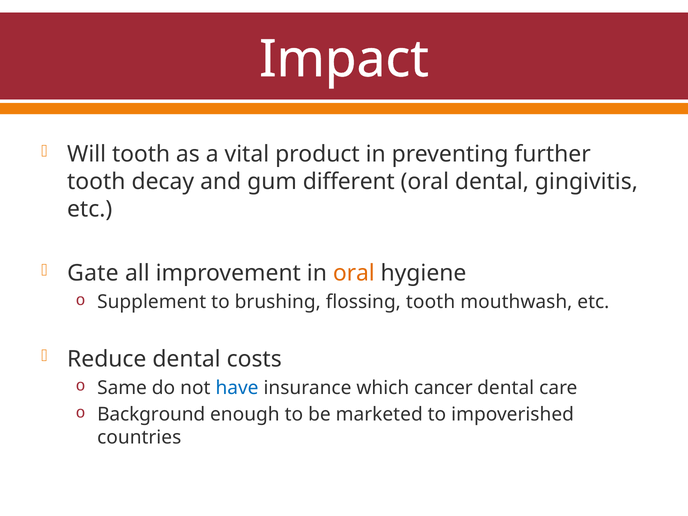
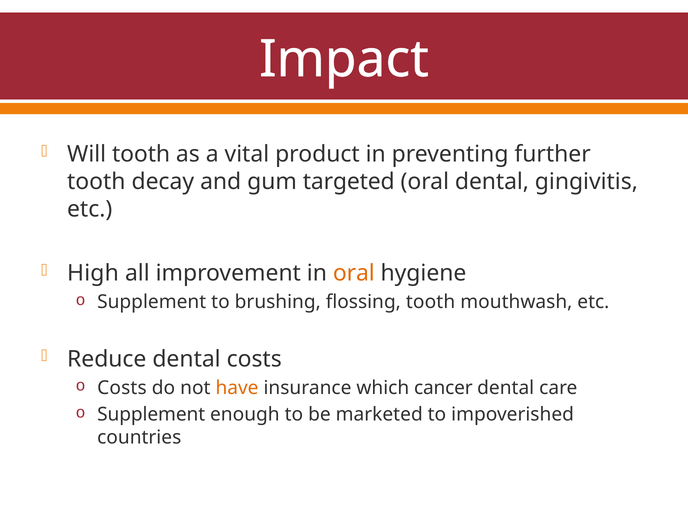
different: different -> targeted (349, 182)
Gate: Gate -> High (93, 273)
Same: Same -> Costs (122, 388)
have colour: blue -> orange (237, 388)
Background: Background -> Supplement (151, 415)
